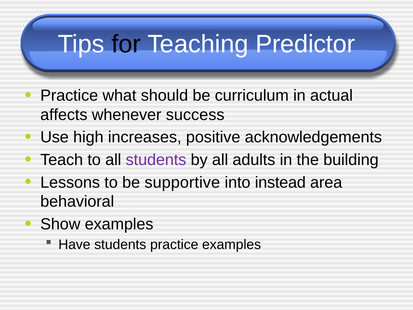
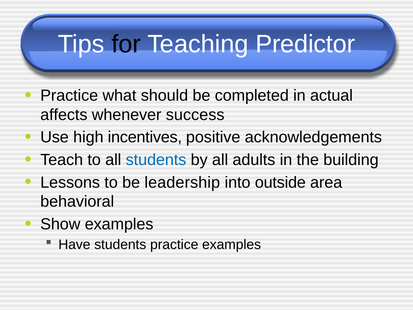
curriculum: curriculum -> completed (252, 95)
increases: increases -> incentives (145, 137)
students colour: purple -> blue (156, 160)
supportive: supportive -> leadership (182, 182)
instead: instead -> outside (280, 182)
